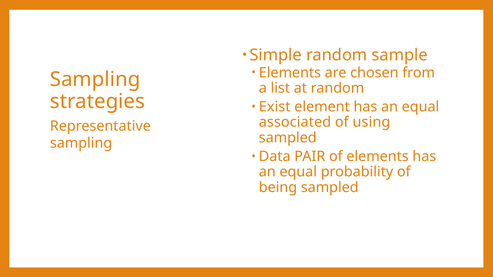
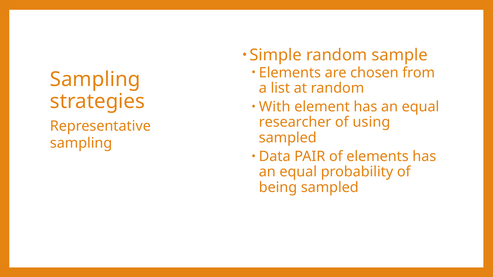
Exist: Exist -> With (275, 107)
associated: associated -> researcher (295, 122)
